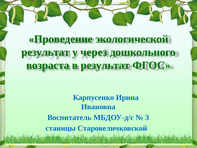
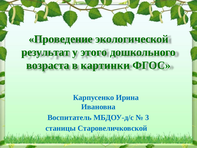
через: через -> этого (94, 52)
в результат: результат -> картинки (105, 65)
